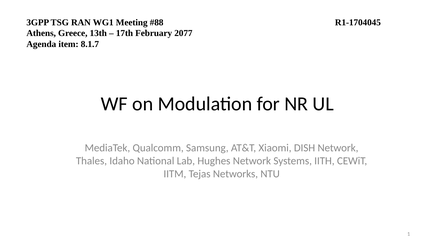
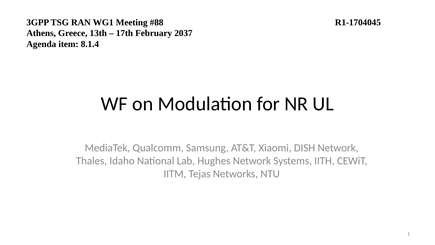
2077: 2077 -> 2037 (183, 33)
8.1.7: 8.1.7 -> 8.1.4 (90, 44)
